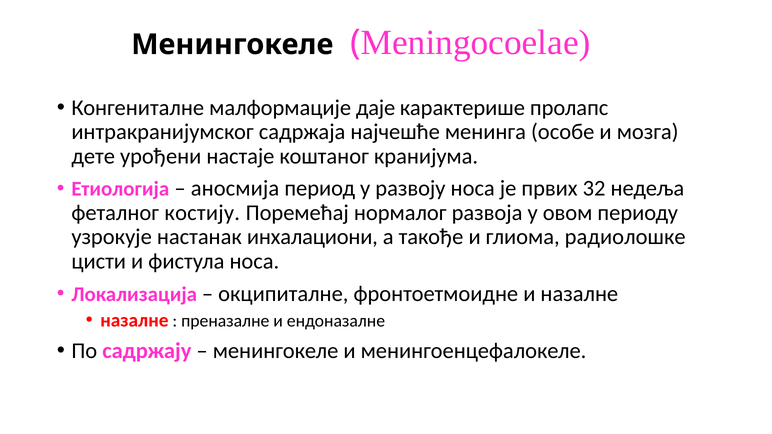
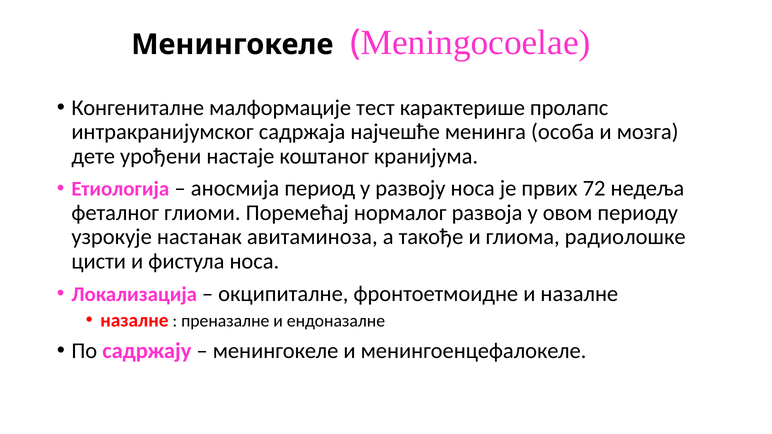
даје: даје -> тест (375, 108)
особе: особе -> особа (563, 132)
32: 32 -> 72 (594, 189)
костију: костију -> глиоми (202, 213)
инхалациони: инхалациони -> авитаминоза (312, 237)
